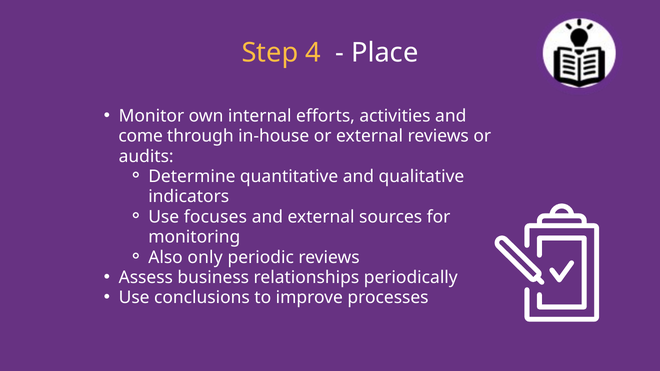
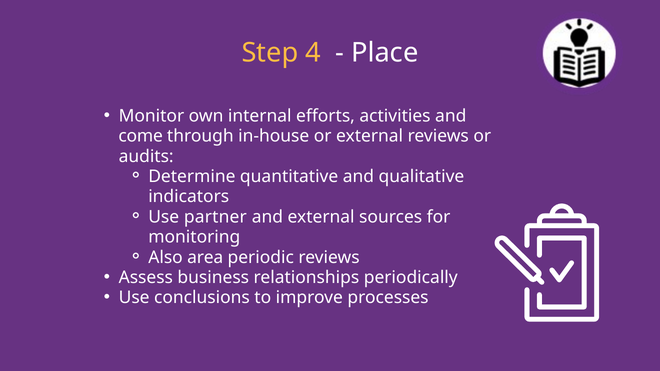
focuses: focuses -> partner (215, 217)
only: only -> area (205, 257)
